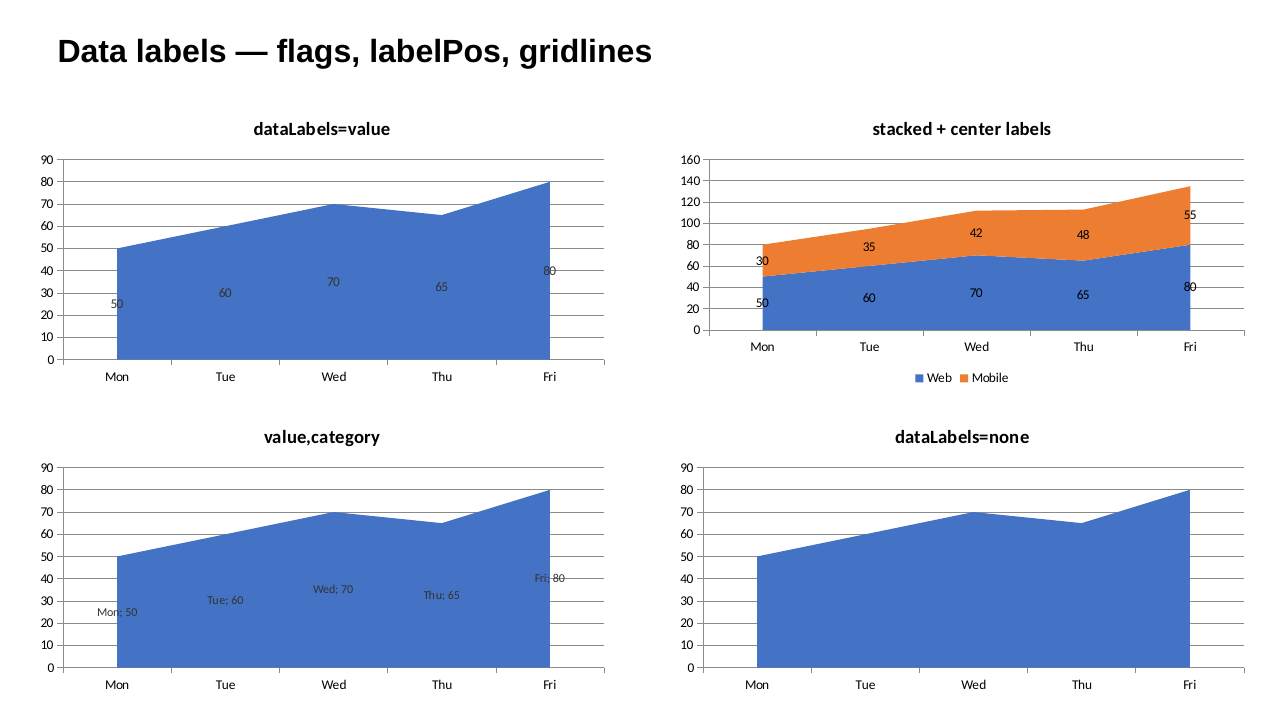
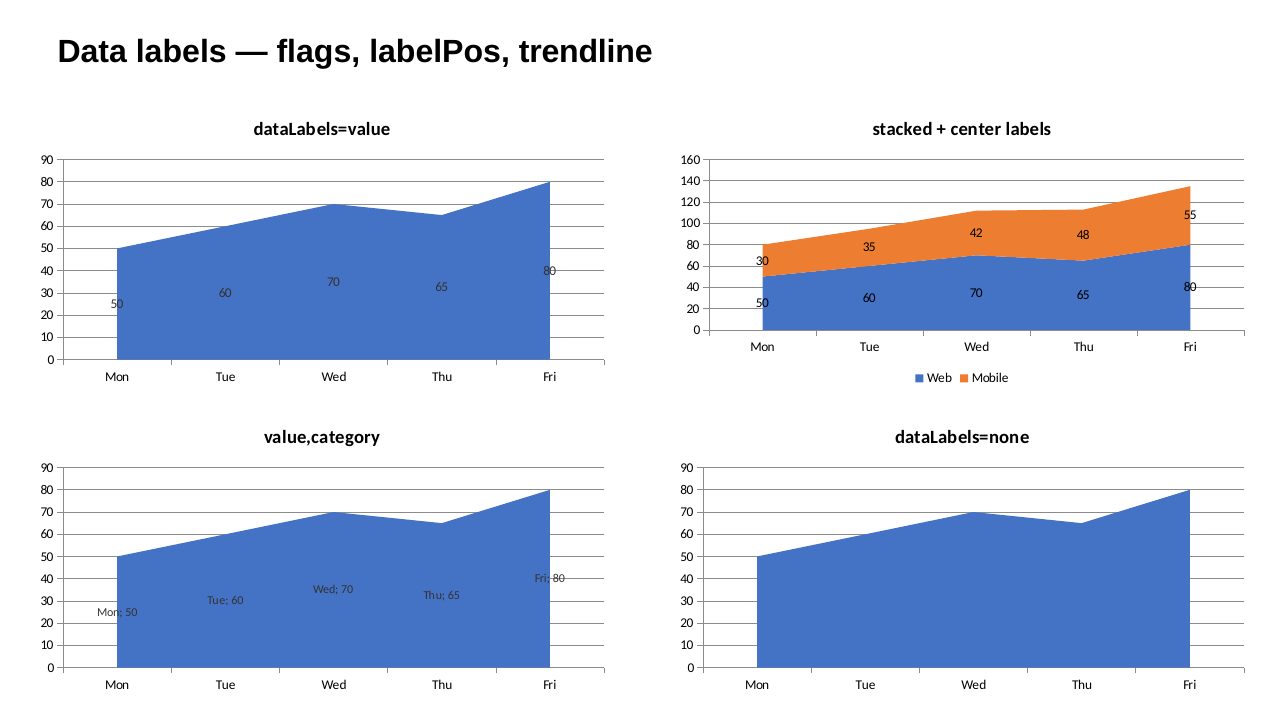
gridlines: gridlines -> trendline (586, 52)
